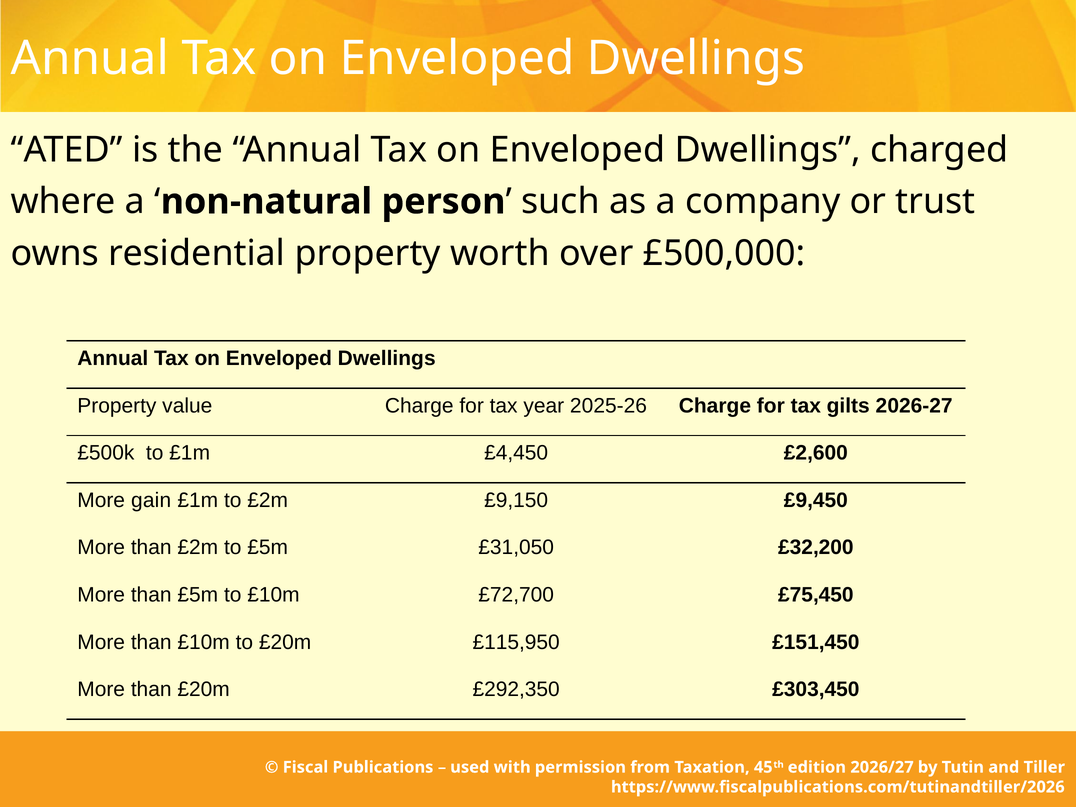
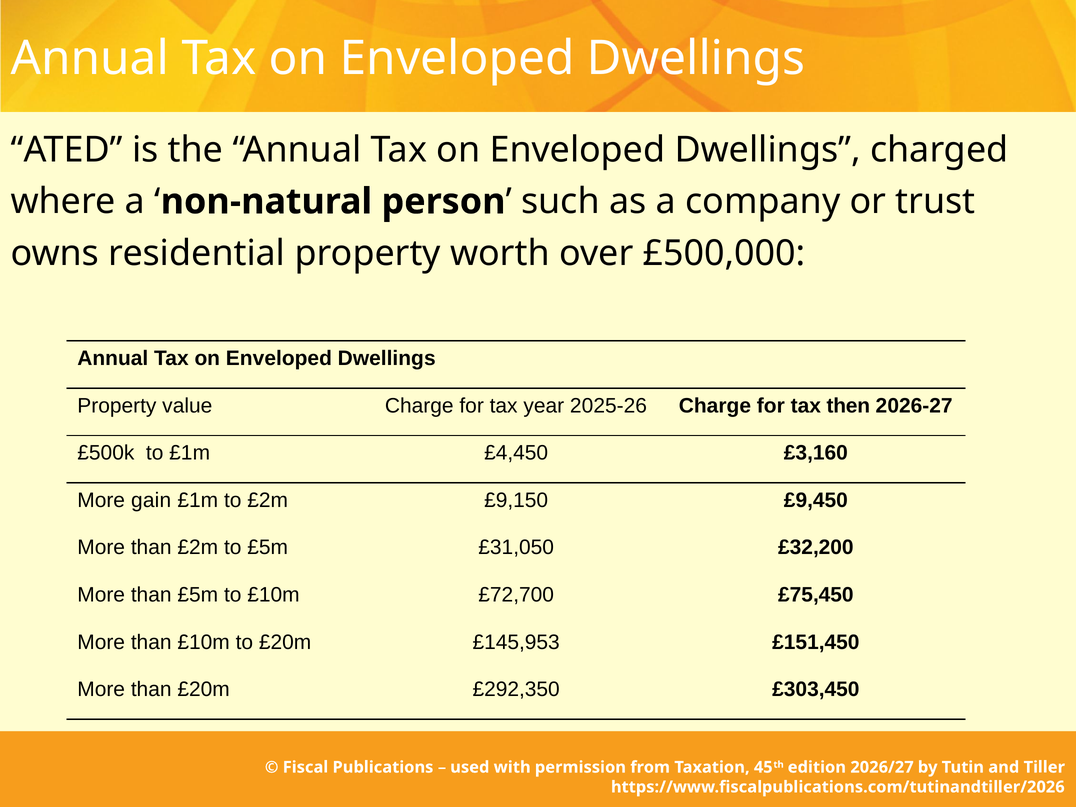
gilts: gilts -> then (848, 406)
£2,600: £2,600 -> £3,160 (816, 453)
£115,950: £115,950 -> £145,953 (516, 642)
